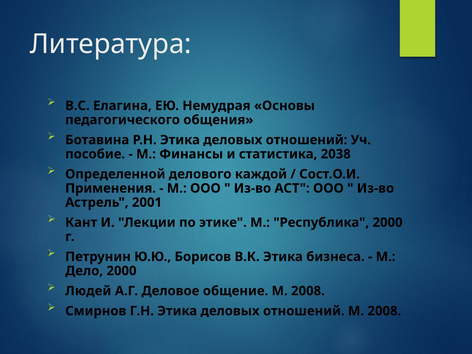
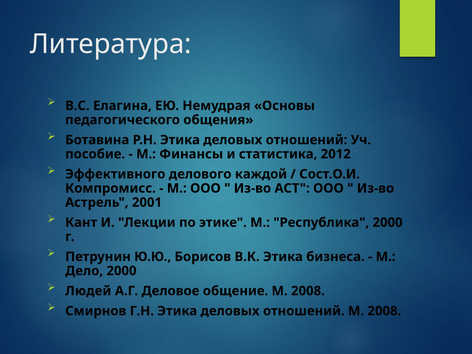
2038: 2038 -> 2012 (336, 154)
Определенной: Определенной -> Эффективного (115, 174)
Применения: Применения -> Компромисс (110, 188)
